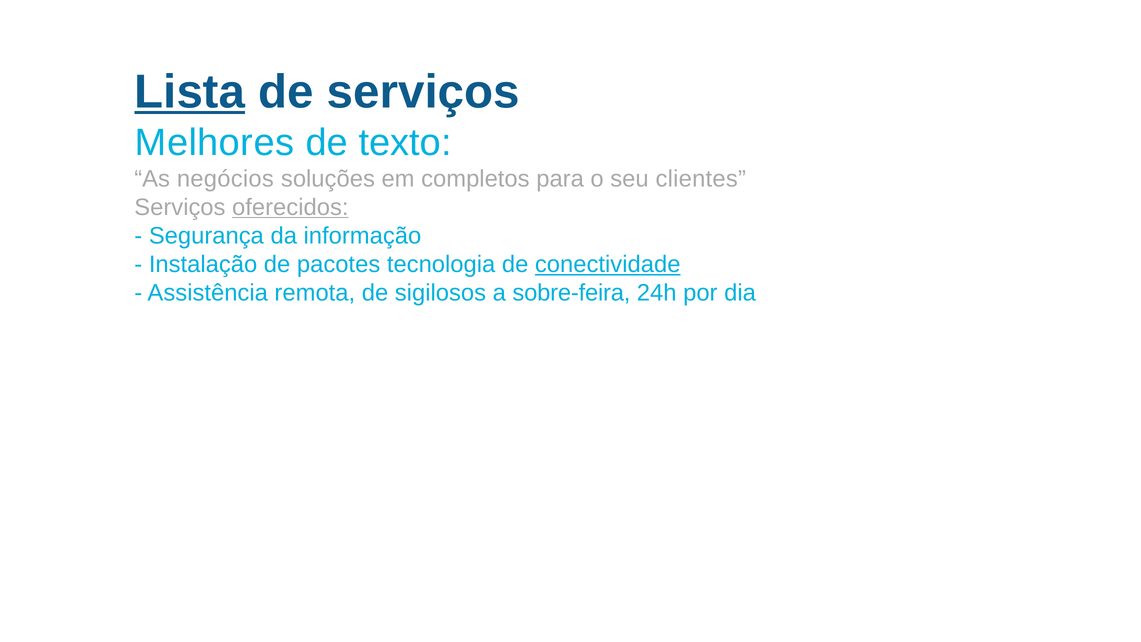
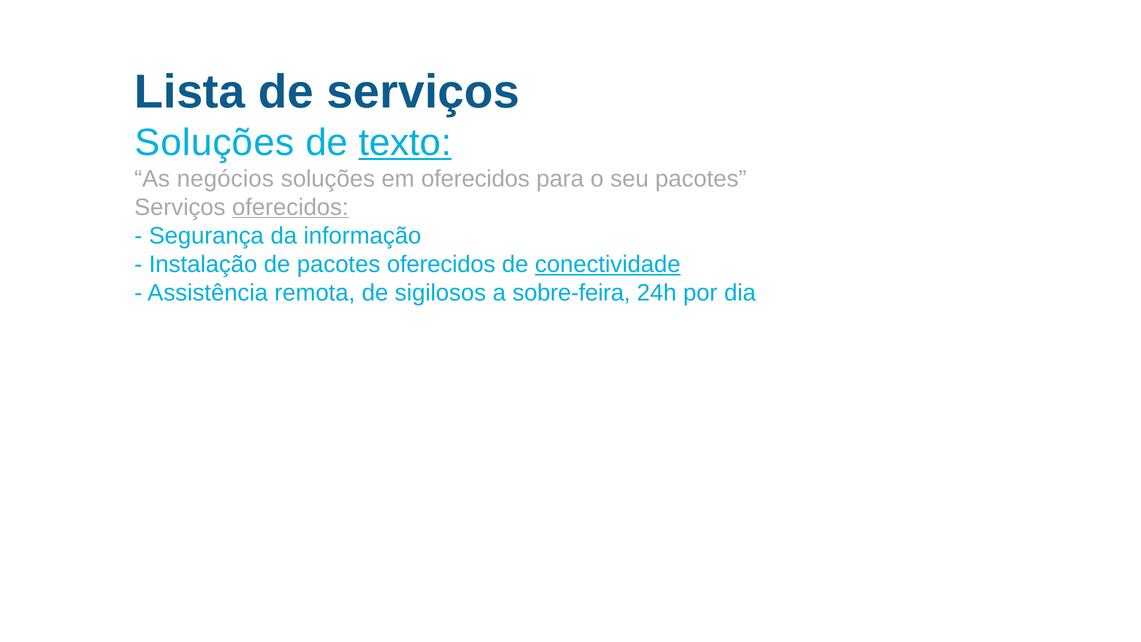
Lista underline: present -> none (190, 92)
Melhores: Melhores -> Soluções (215, 143)
texto underline: none -> present (405, 143)
em completos: completos -> oferecidos (475, 179)
seu clientes: clientes -> pacotes (701, 179)
pacotes tecnologia: tecnologia -> oferecidos (441, 264)
